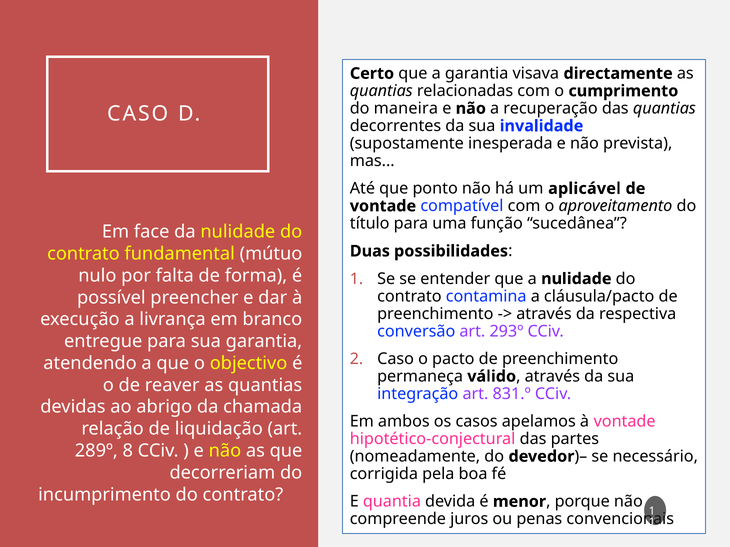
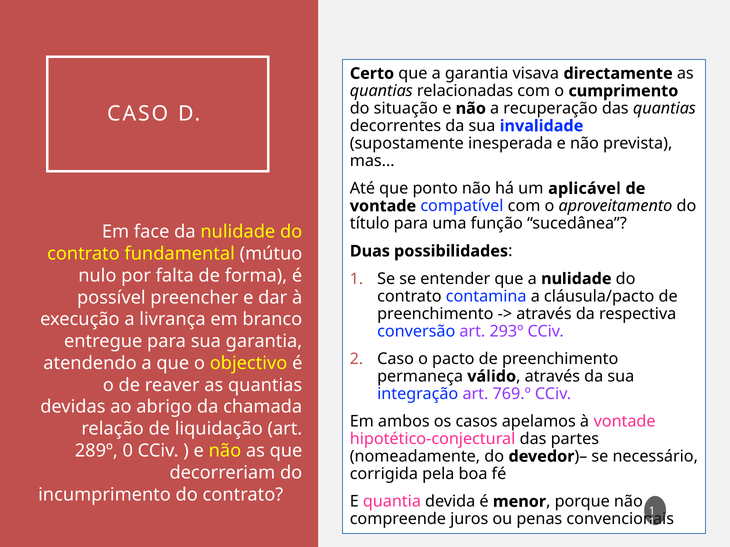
maneira: maneira -> situação (406, 109)
831.º: 831.º -> 769.º (512, 394)
8: 8 -> 0 (128, 451)
